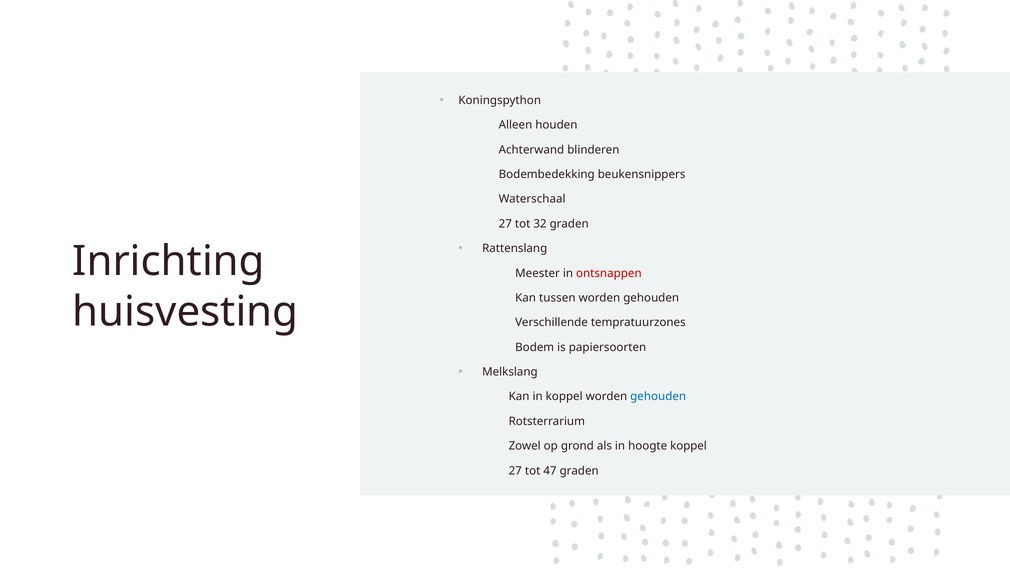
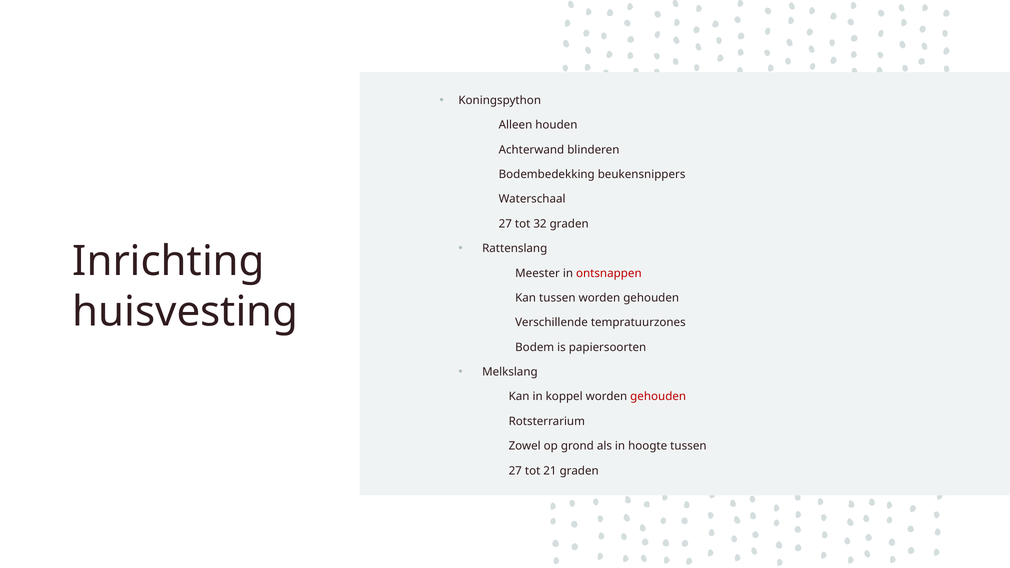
gehouden colour: blue -> red (658, 397)
hoogte koppel: koppel -> tussen (688, 446)
47: 47 -> 21 (550, 471)
